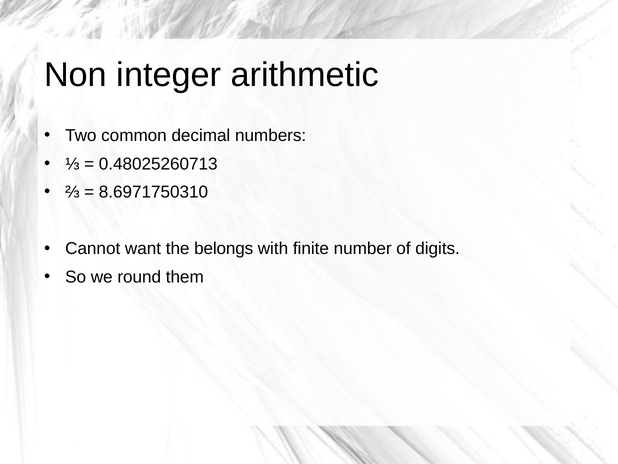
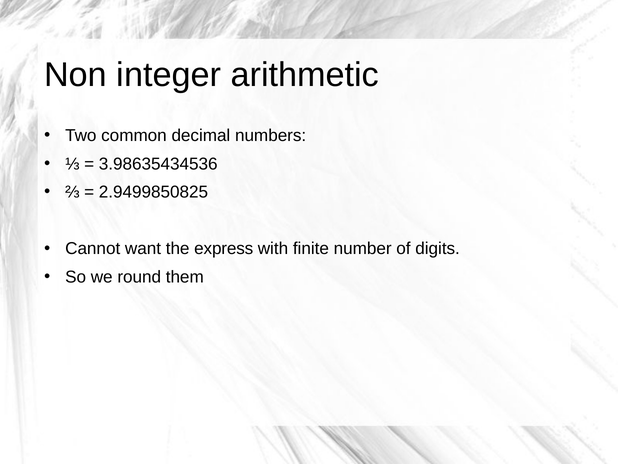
0.48025260713: 0.48025260713 -> 3.98635434536 (158, 164)
8.6971750310: 8.6971750310 -> 2.9499850825 (153, 192)
belongs: belongs -> express (224, 249)
